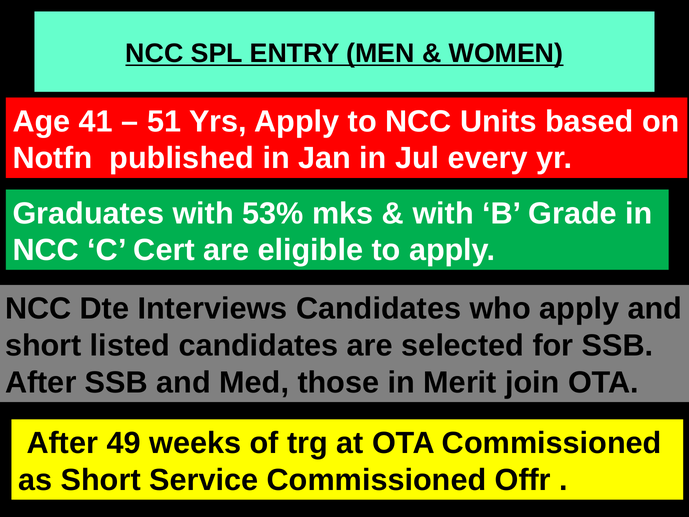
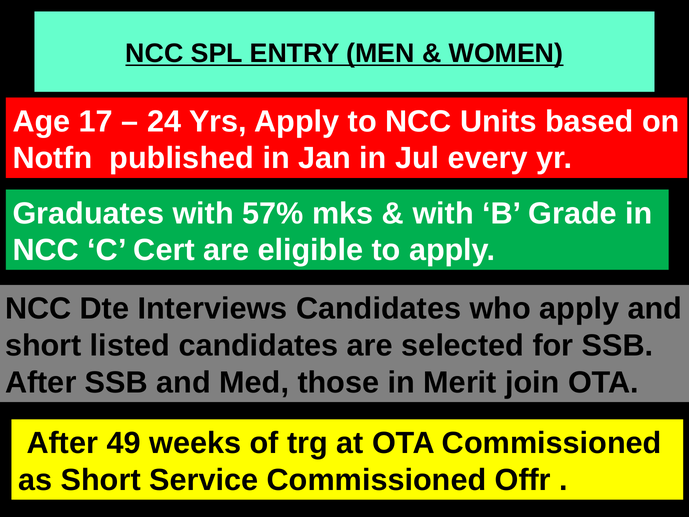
41: 41 -> 17 (96, 121)
51: 51 -> 24 (164, 121)
53%: 53% -> 57% (273, 213)
